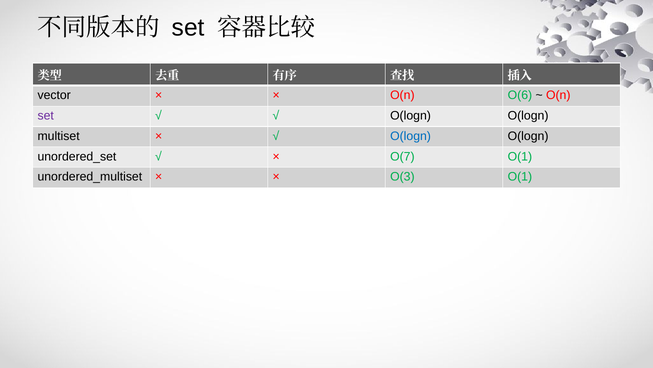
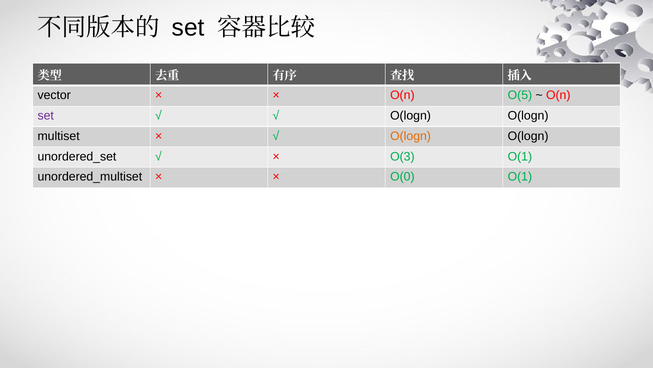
O(6: O(6 -> O(5 (520, 95)
O(logn colour: blue -> orange (411, 136)
O(7: O(7 -> O(3 (402, 156)
O(3: O(3 -> O(0 (402, 177)
